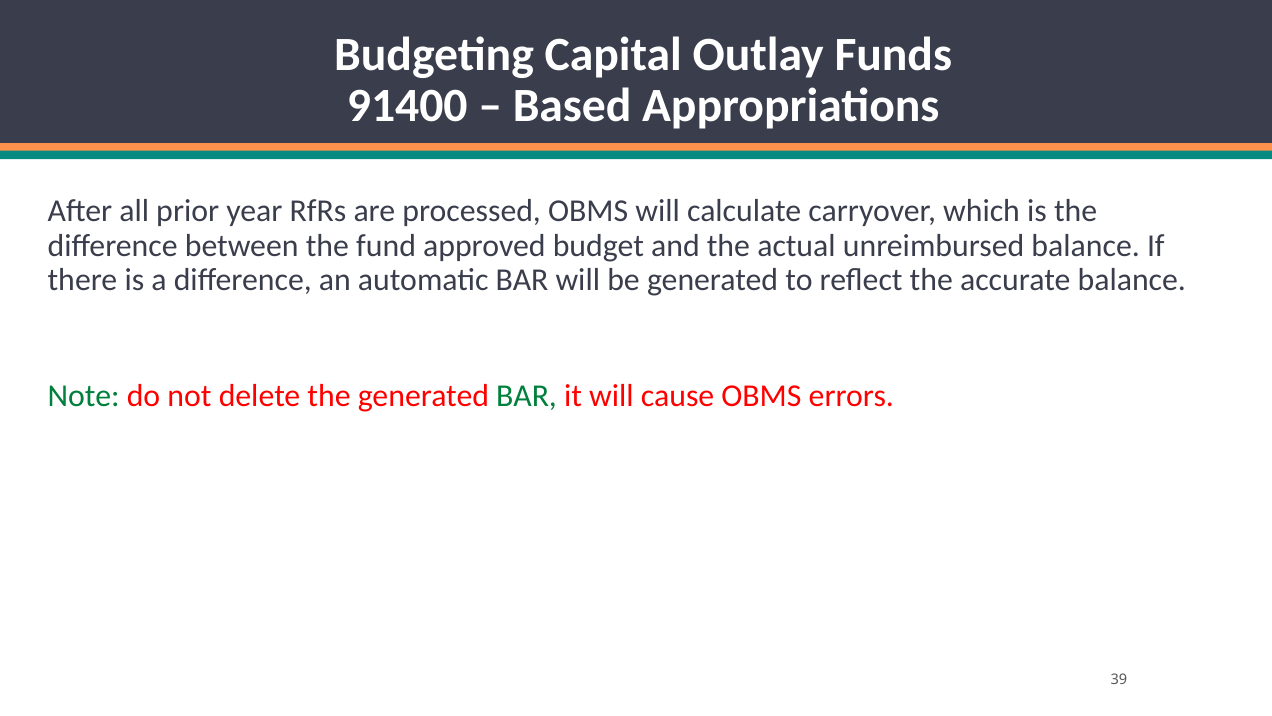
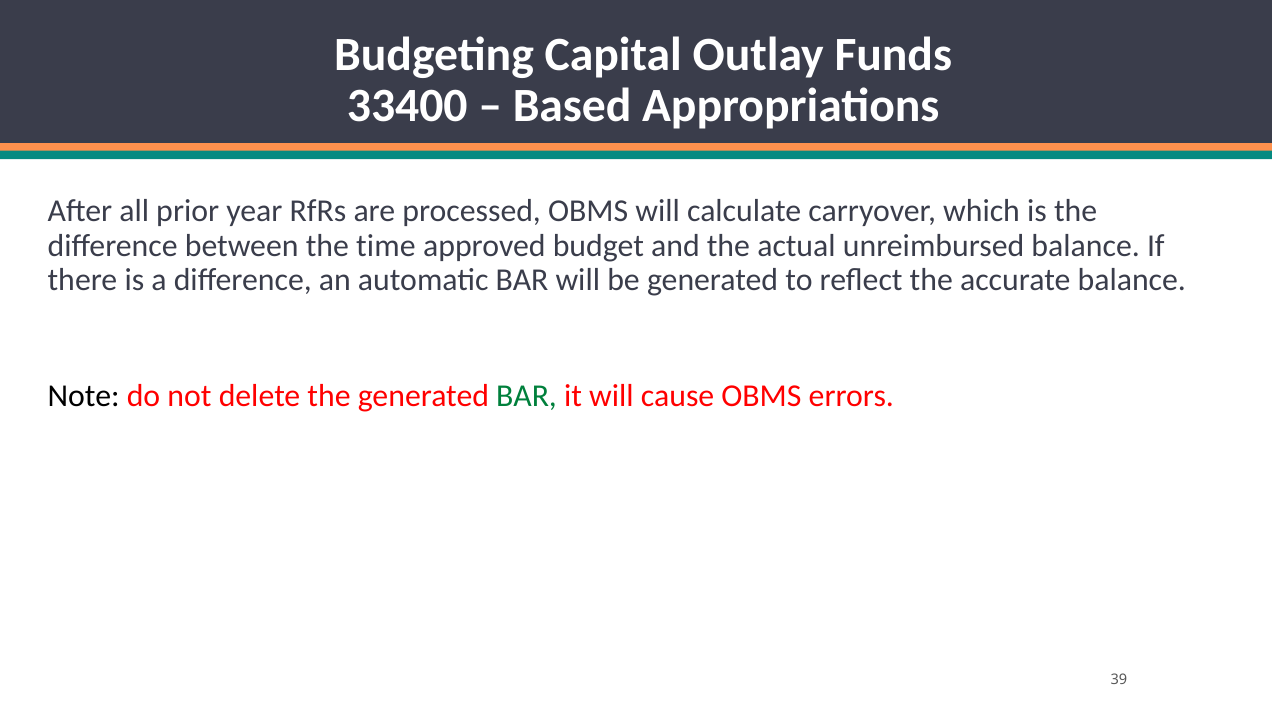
91400: 91400 -> 33400 (407, 106)
fund: fund -> time (386, 245)
Note colour: green -> black (84, 396)
